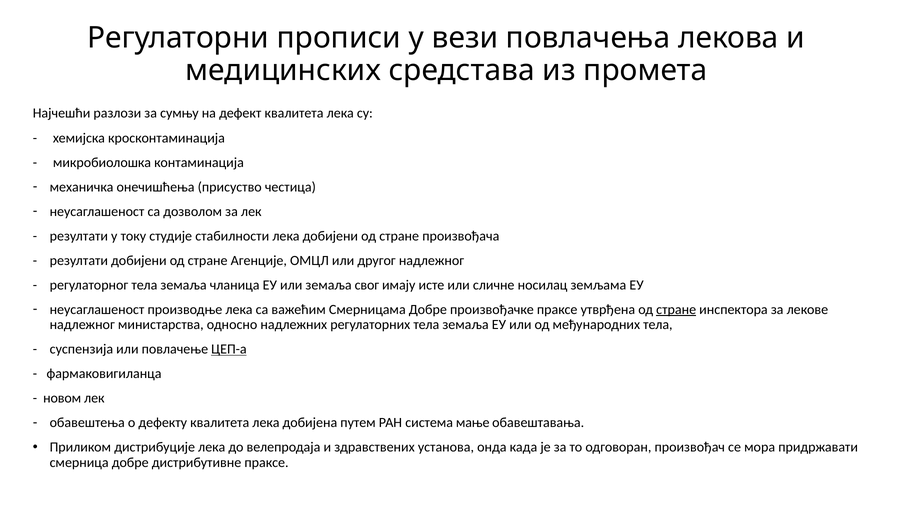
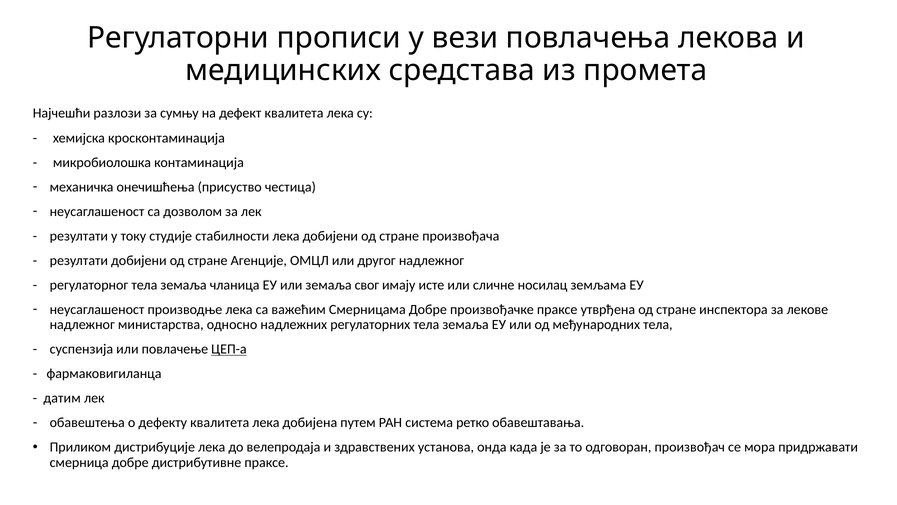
стране underline: present -> none (676, 309)
новом: новом -> датим (62, 398)
мање: мање -> ретко (473, 422)
